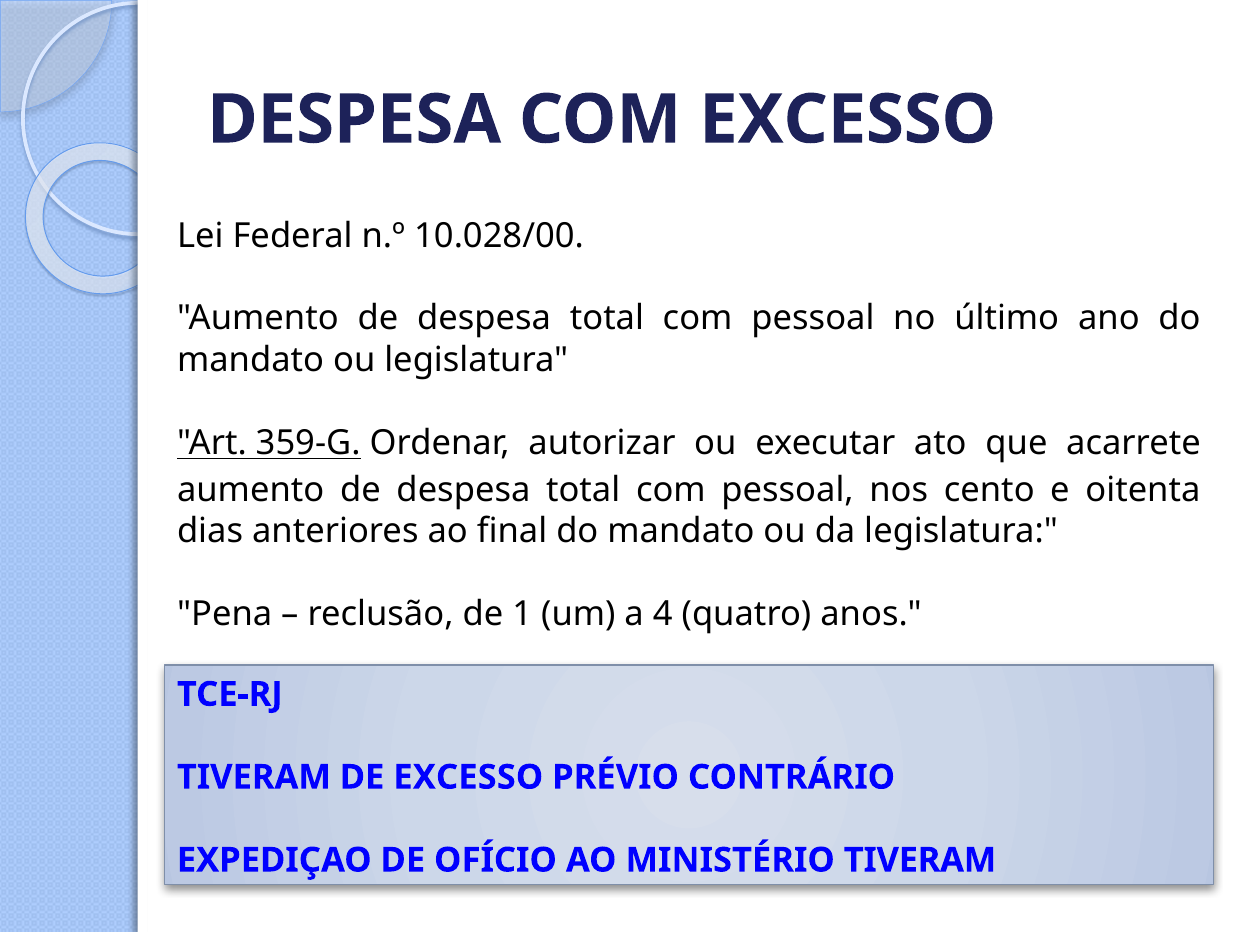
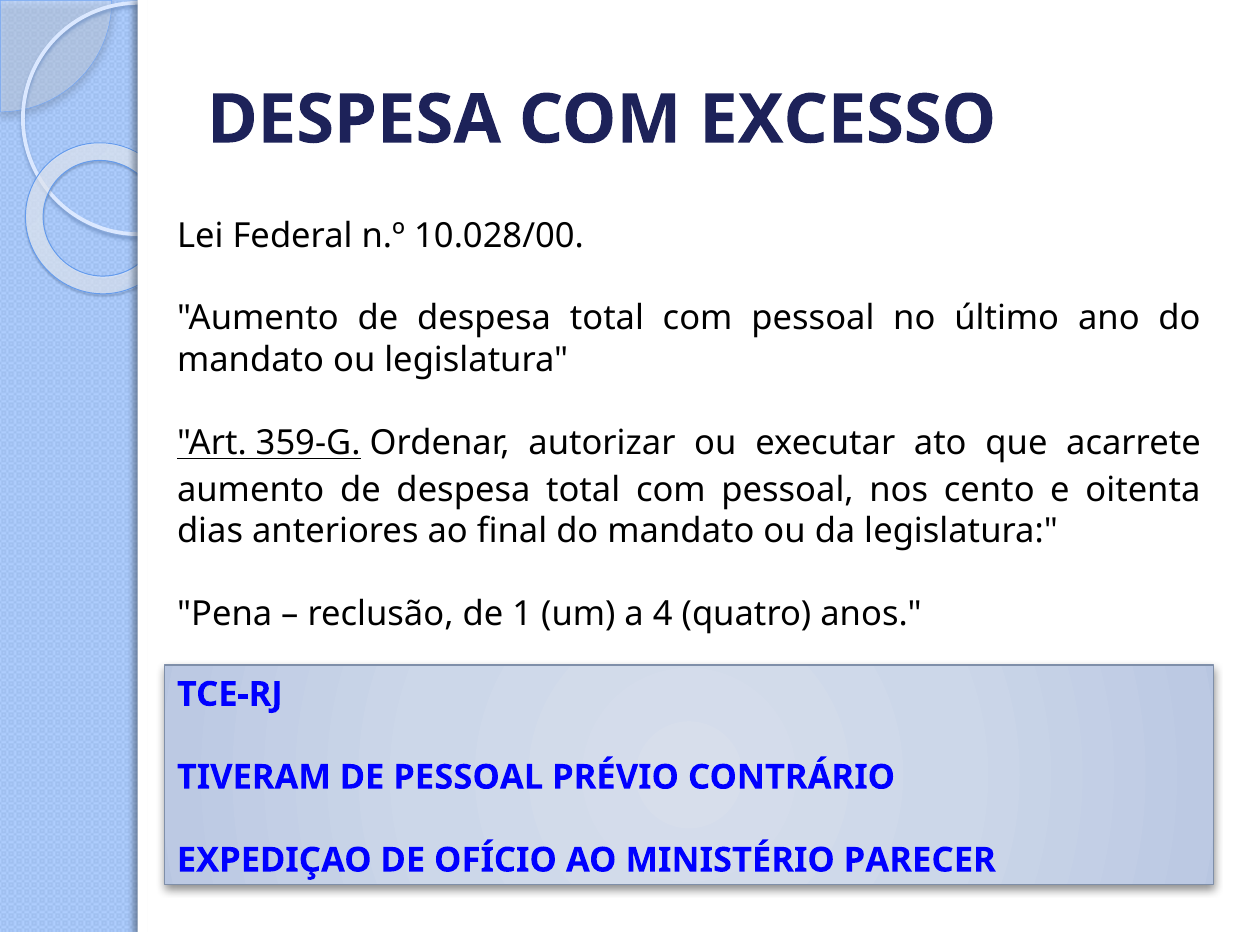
DE EXCESSO: EXCESSO -> PESSOAL (468, 777)
MINISTÉRIO TIVERAM: TIVERAM -> PARECER (920, 860)
